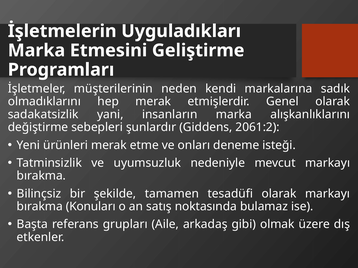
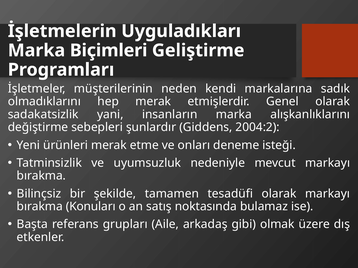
Etmesini: Etmesini -> Biçimleri (109, 51)
2061:2: 2061:2 -> 2004:2 (258, 128)
